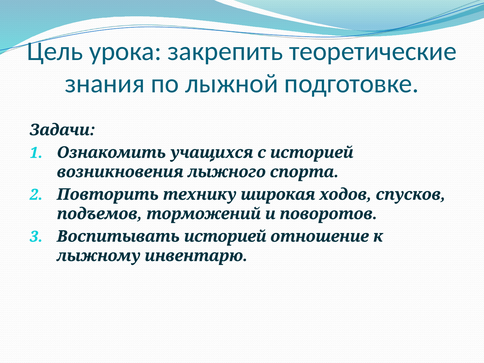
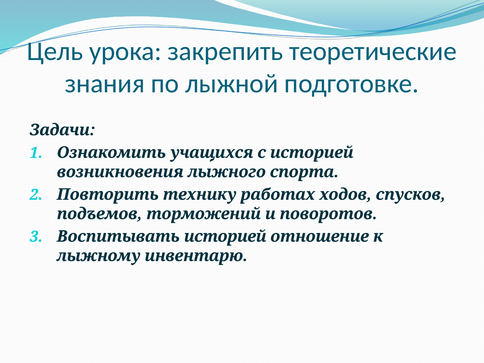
широкая: широкая -> работах (278, 194)
